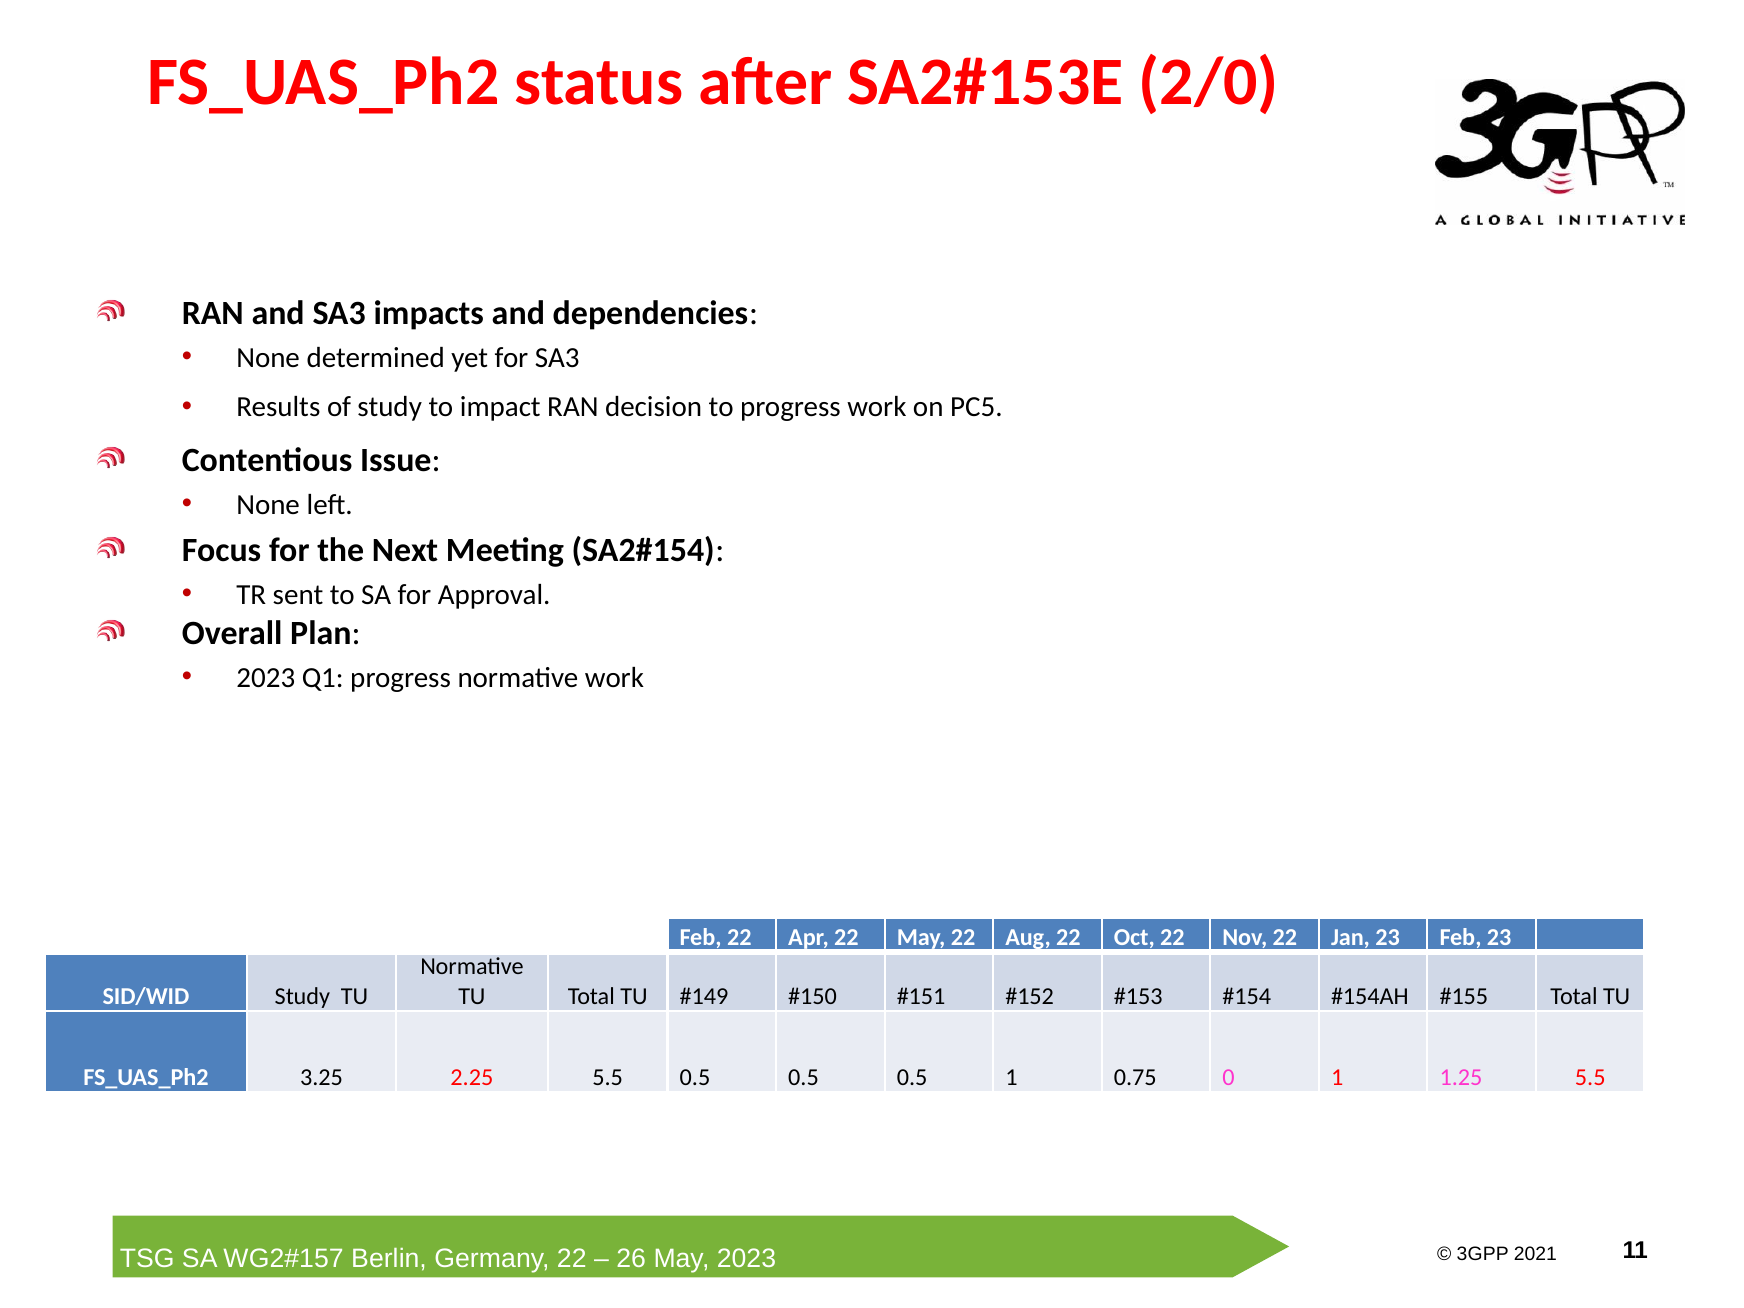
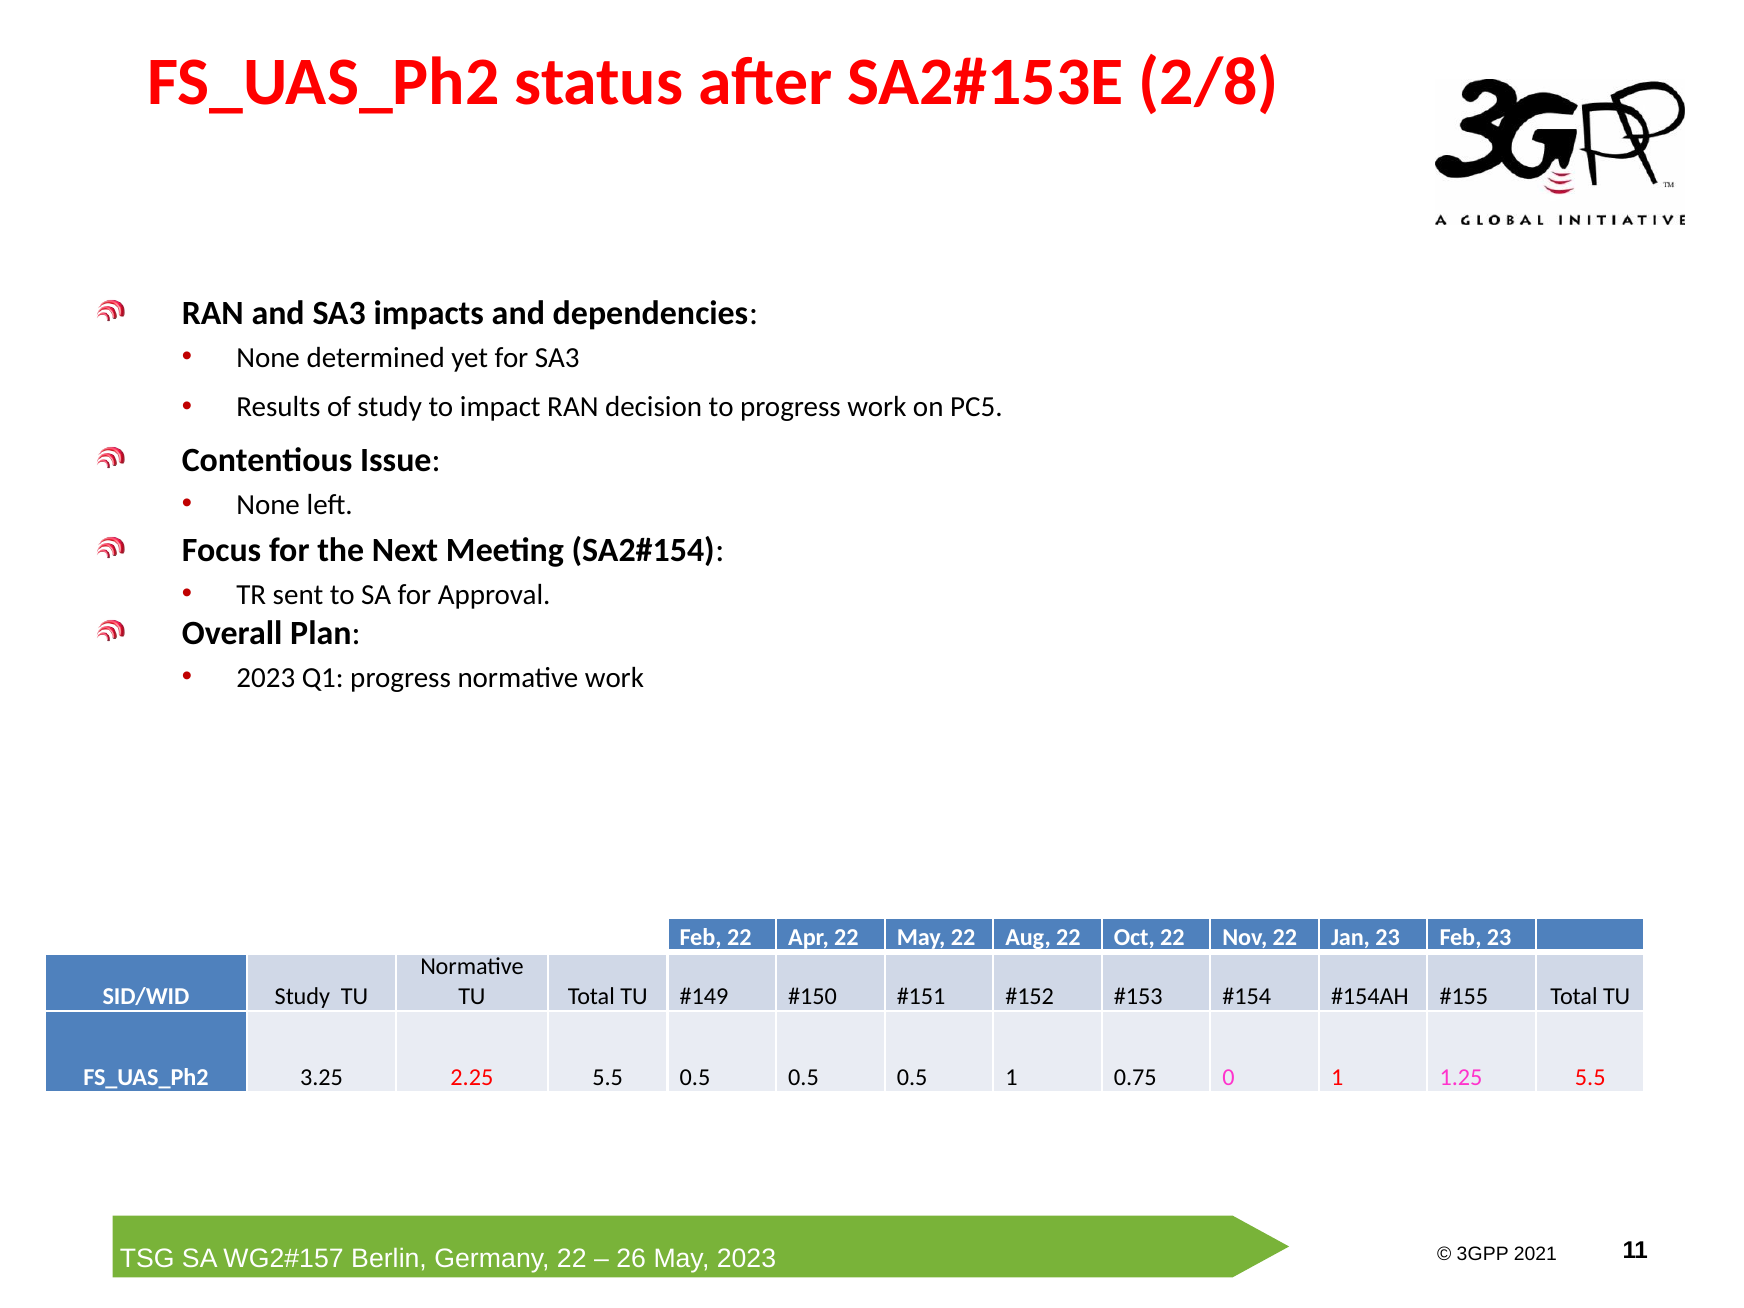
2/0: 2/0 -> 2/8 (1209, 82)
